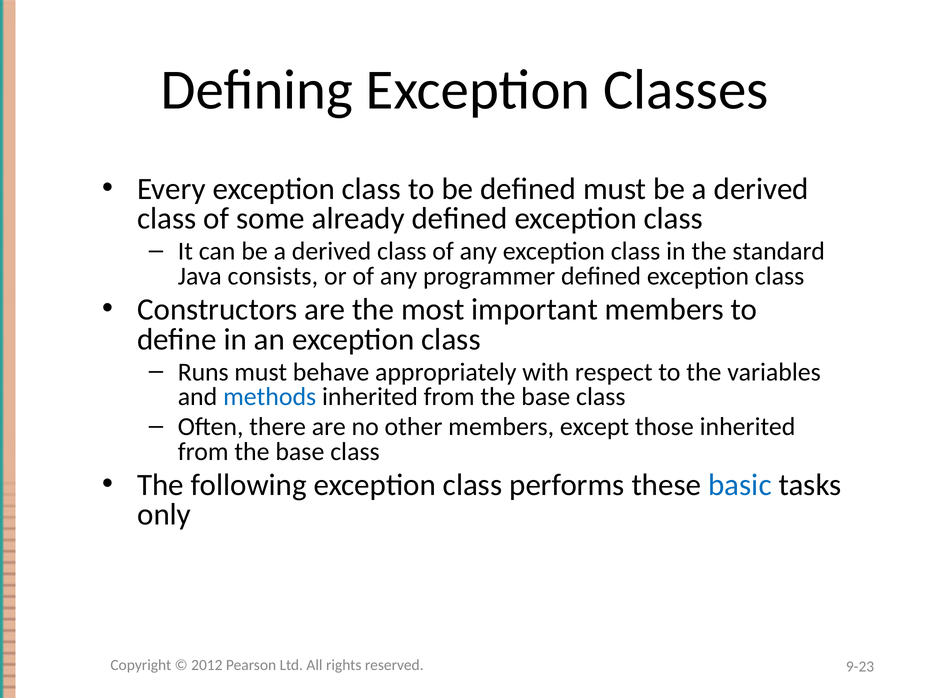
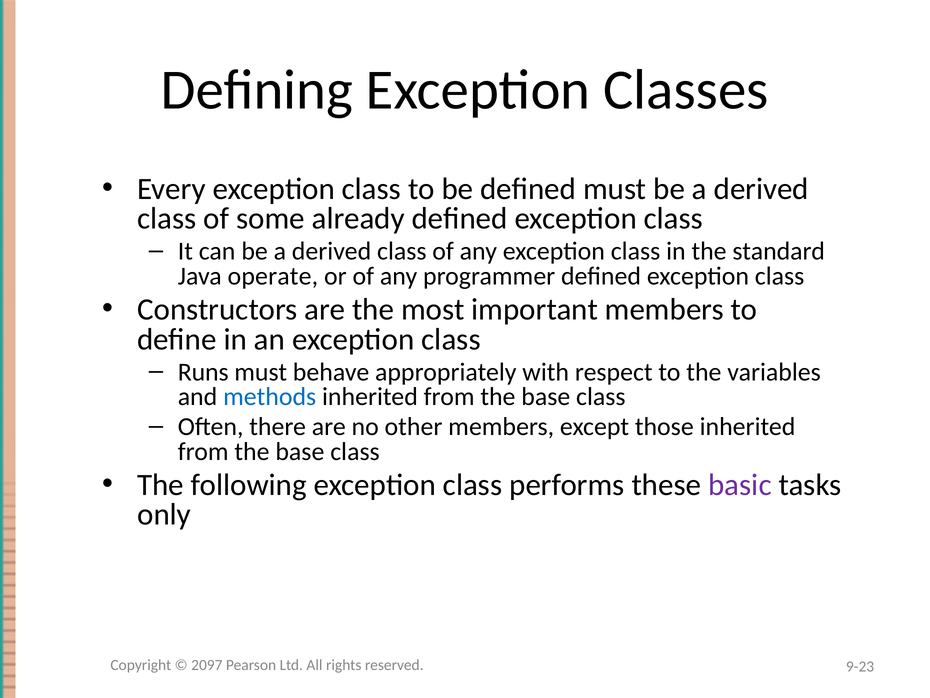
consists: consists -> operate (273, 276)
basic colour: blue -> purple (740, 485)
2012: 2012 -> 2097 (207, 664)
